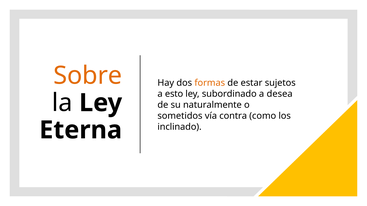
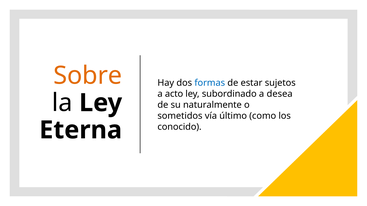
formas colour: orange -> blue (210, 83)
esto: esto -> acto (174, 94)
contra: contra -> último (233, 116)
inclinado: inclinado -> conocido (179, 127)
